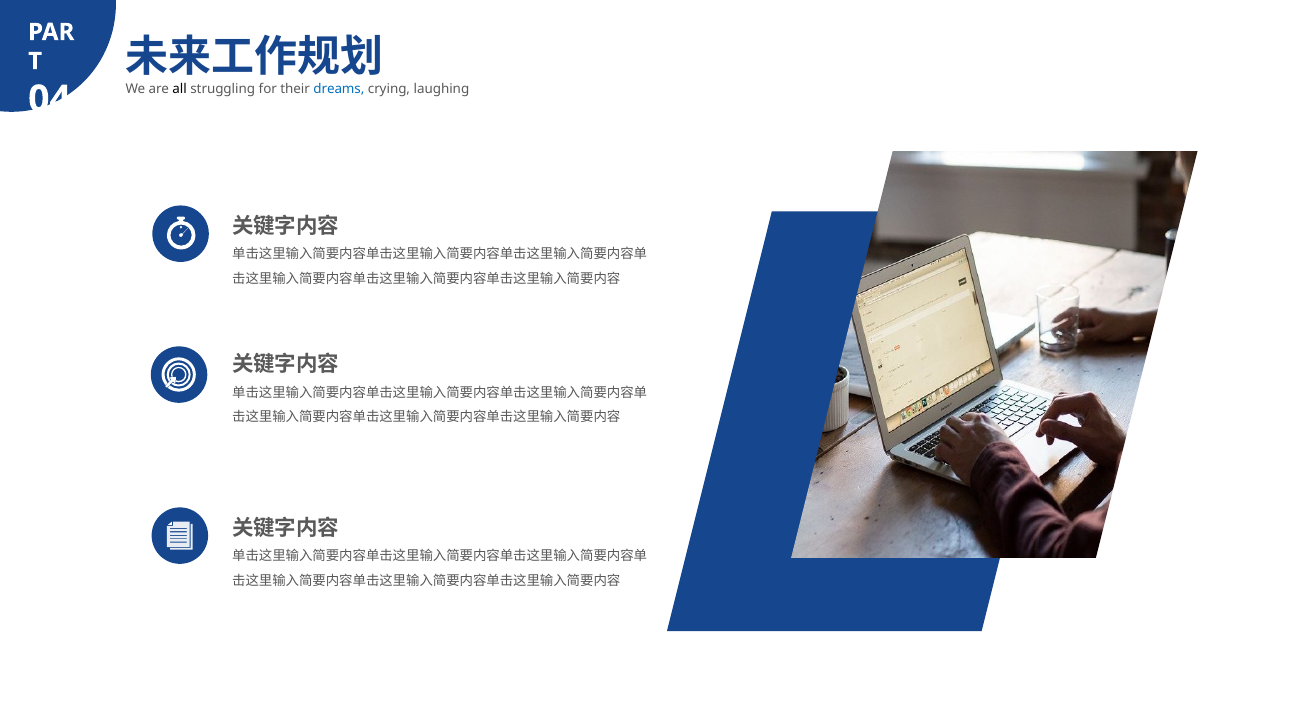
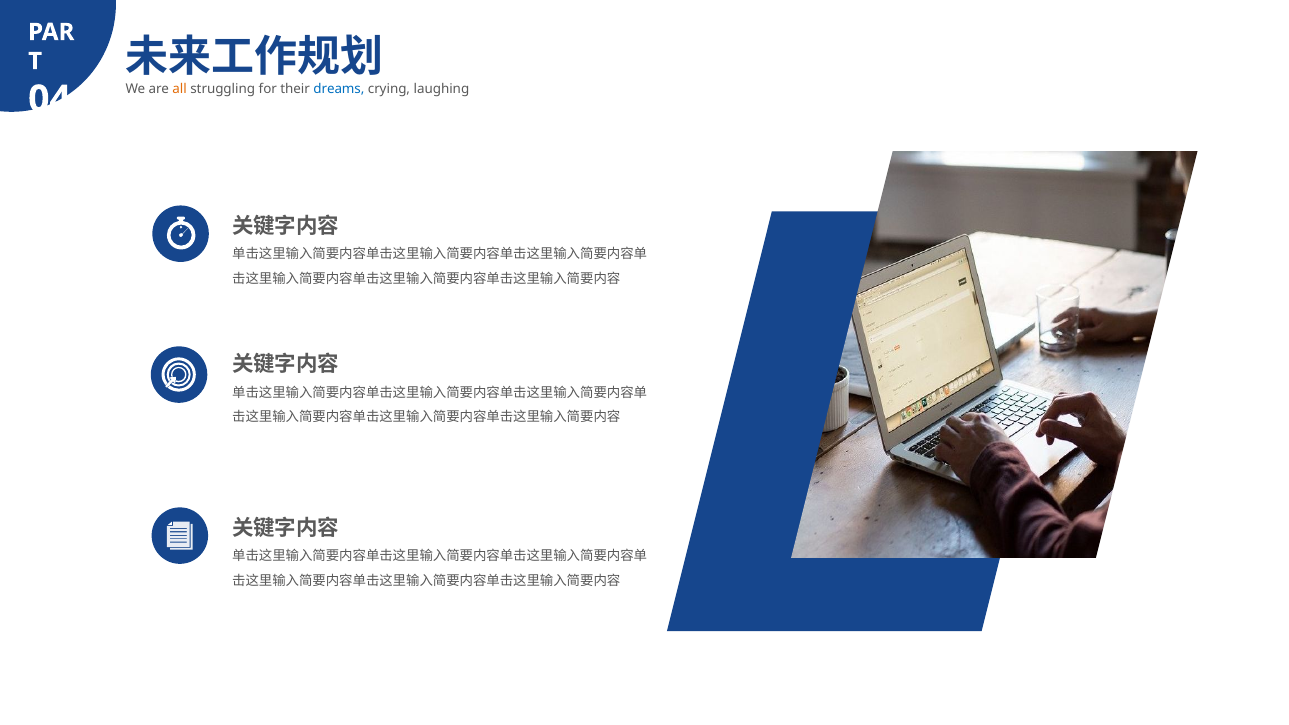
all colour: black -> orange (180, 89)
